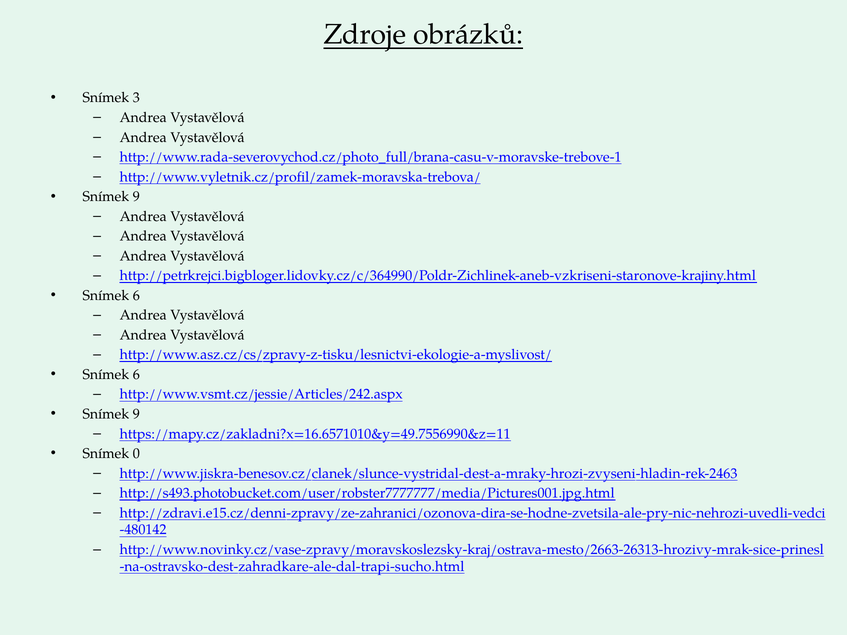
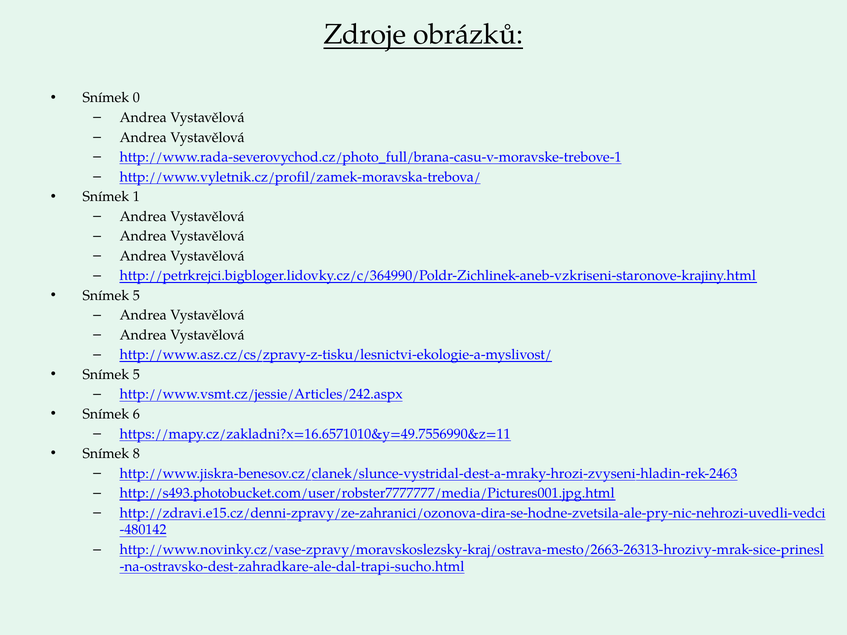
3: 3 -> 0 (136, 98)
9: 9 -> 1 (136, 197)
6: 6 -> 5 (136, 296)
6: 6 -> 5 (136, 375)
9: 9 -> 6 (136, 414)
0: 0 -> 8 (136, 454)
